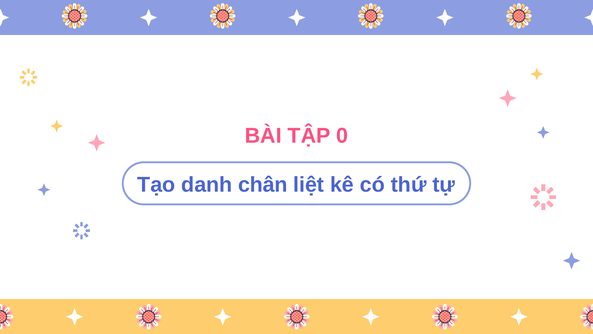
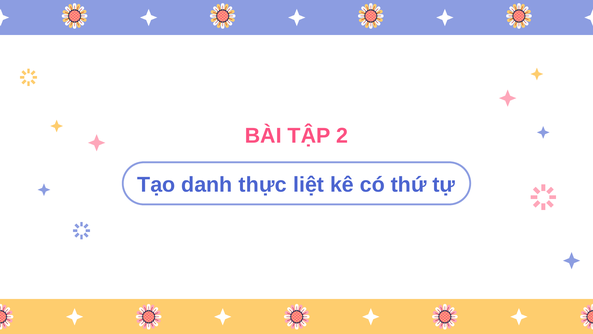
0: 0 -> 2 (342, 135)
chân: chân -> thực (263, 185)
